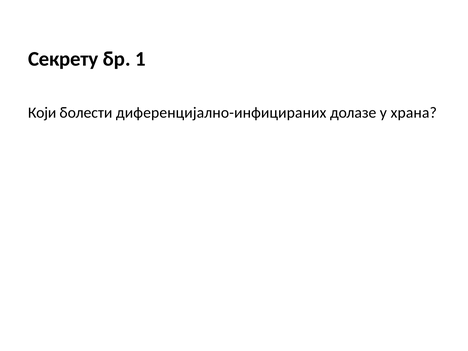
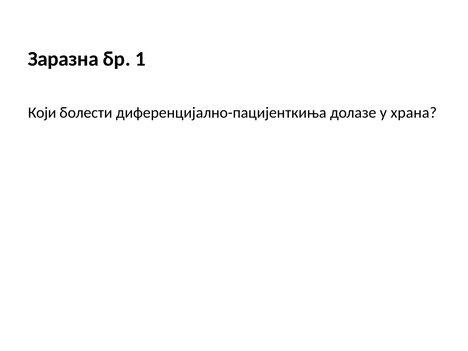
Секрету: Секрету -> Заразна (63, 59)
диференцијално-инфицираних: диференцијално-инфицираних -> диференцијално-пацијенткиња (221, 113)
